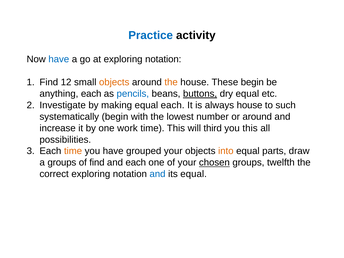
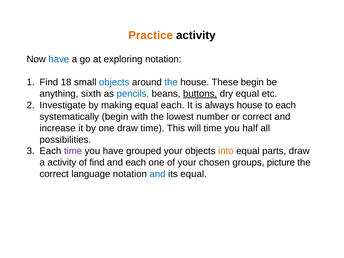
Practice colour: blue -> orange (151, 35)
12: 12 -> 18 (66, 82)
objects colour: orange -> blue (114, 82)
the colour: orange -> blue (171, 82)
anything each: each -> sixth (91, 94)
to such: such -> each (286, 105)
or around: around -> correct (257, 117)
one work: work -> draw (128, 128)
will third: third -> time (213, 128)
you this: this -> half (250, 128)
time colour: orange -> purple (73, 151)
a groups: groups -> activity (62, 163)
chosen underline: present -> none (214, 163)
twelfth: twelfth -> picture (281, 163)
correct exploring: exploring -> language (91, 174)
